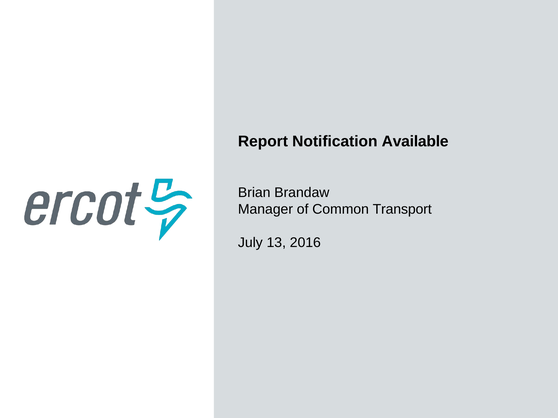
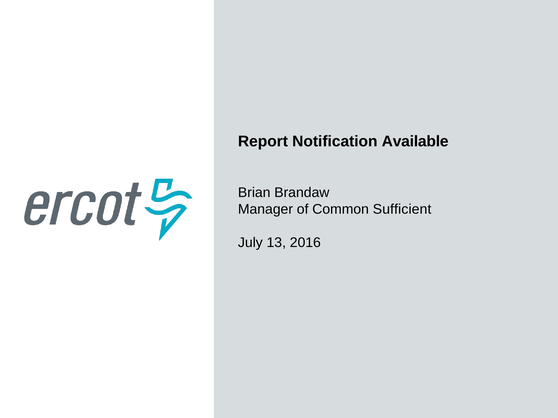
Transport: Transport -> Sufficient (402, 209)
